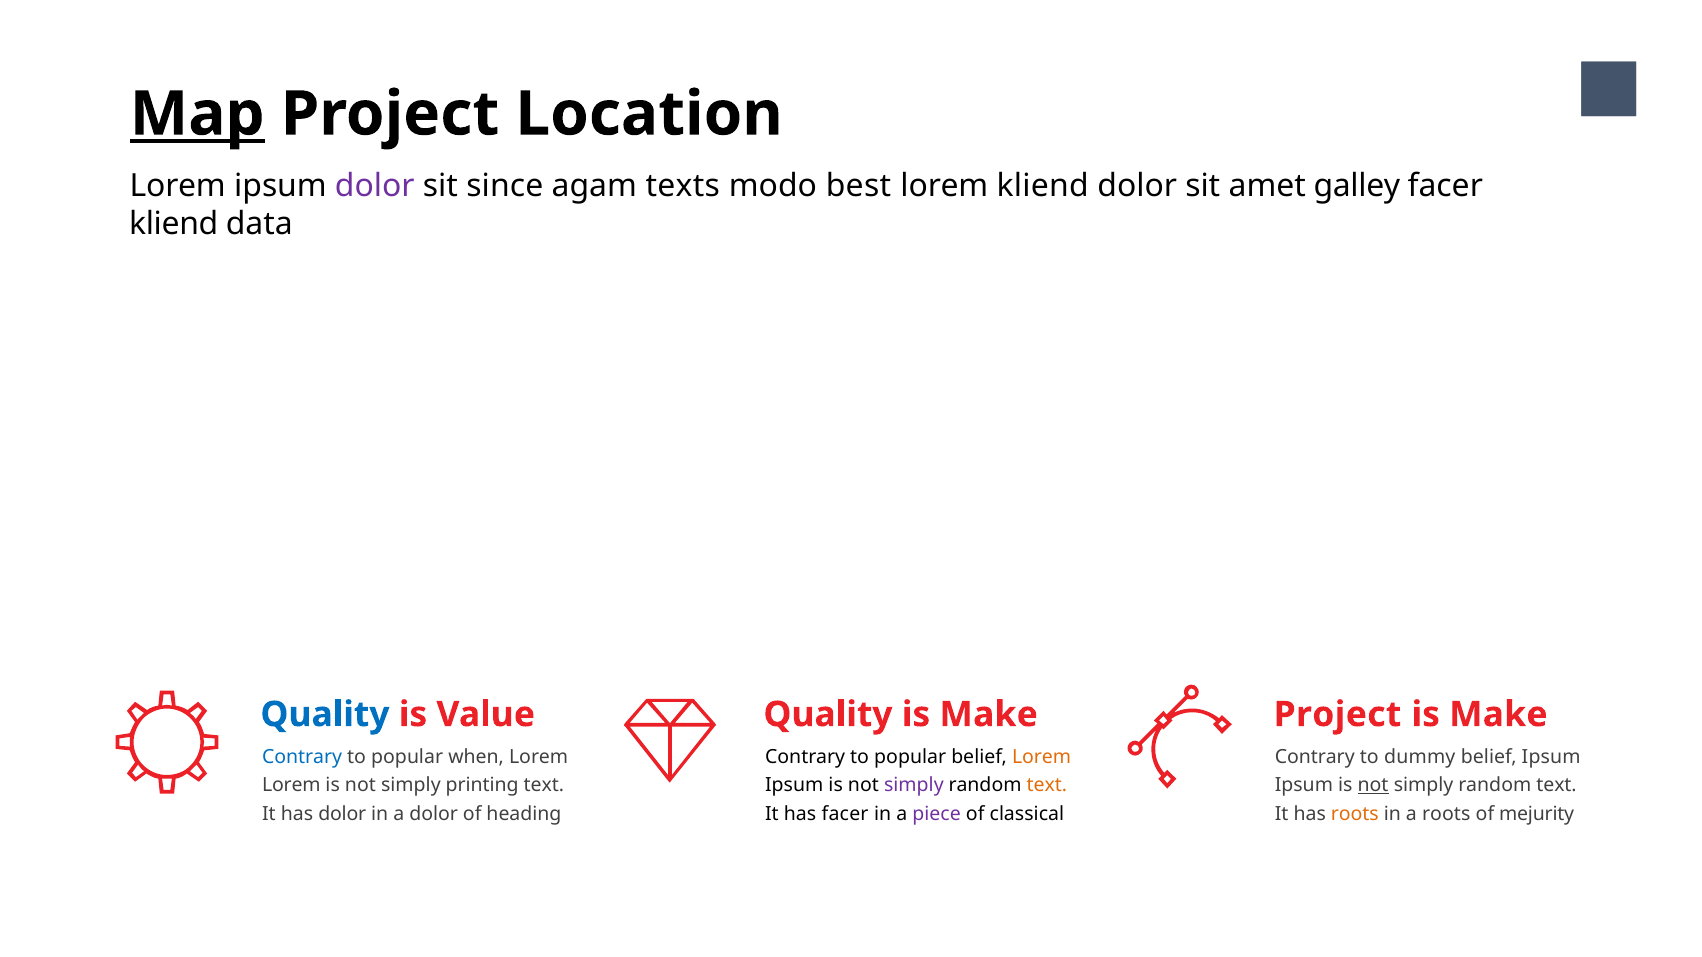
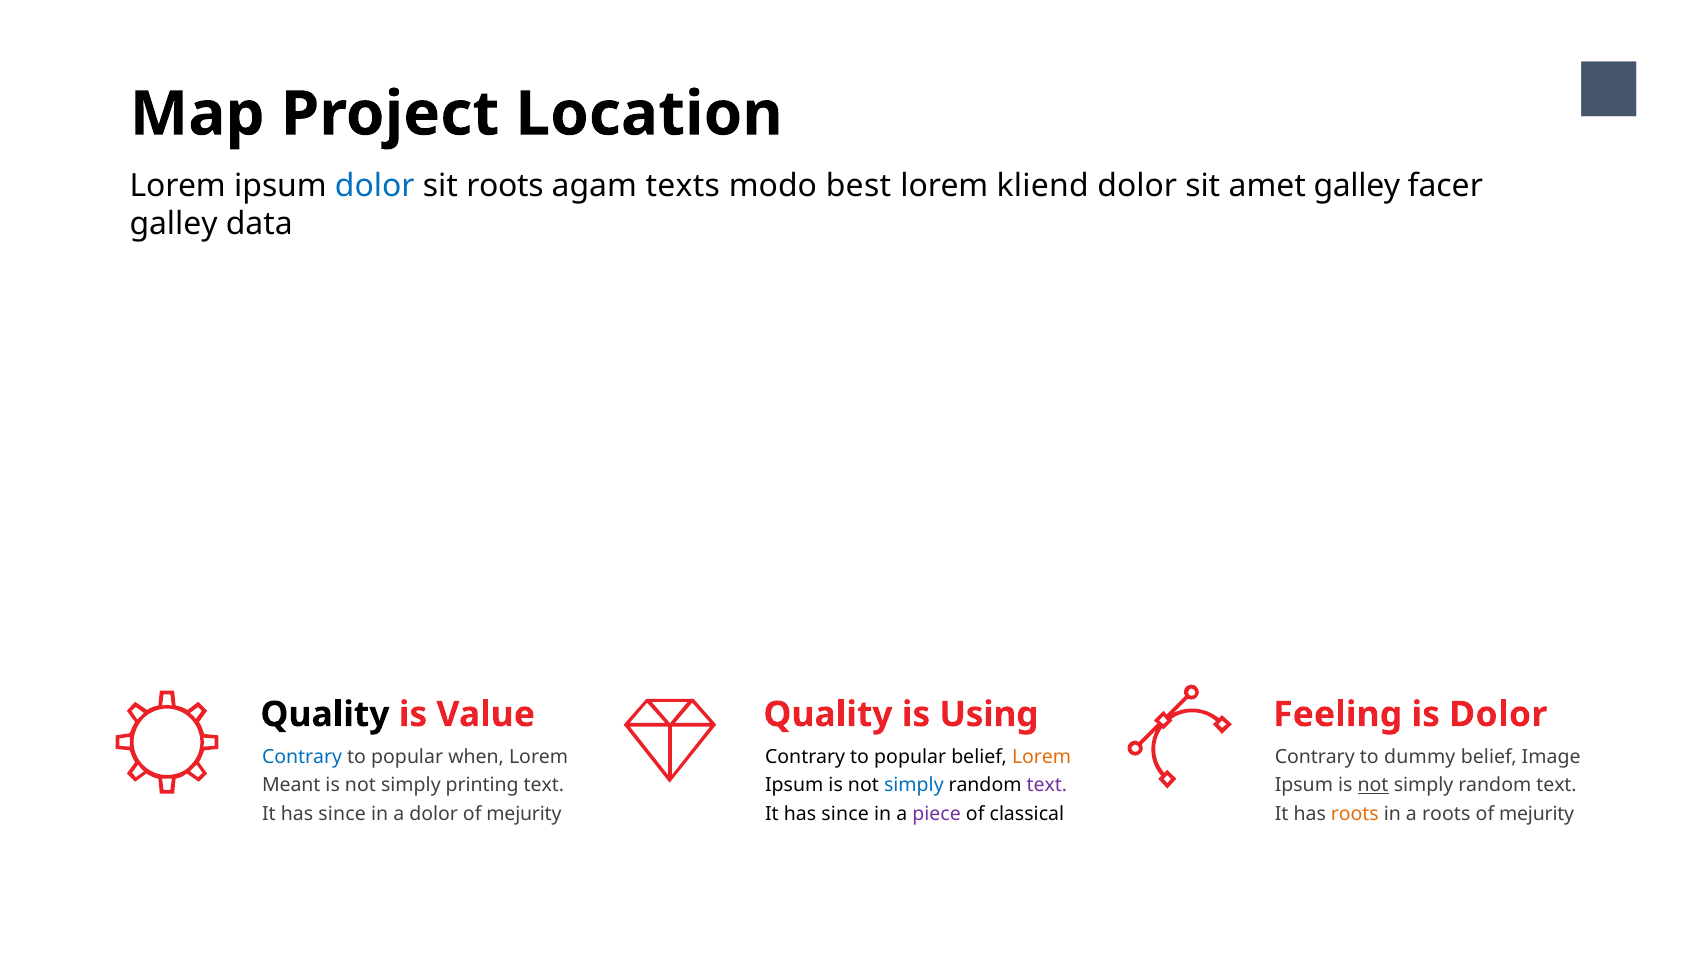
Map underline: present -> none (197, 114)
dolor colour: purple -> blue (375, 186)
sit since: since -> roots (505, 186)
kliend: kliend -> galley (174, 224)
Quality colour: blue -> black (325, 715)
Quality is Make: Make -> Using (989, 715)
Project: Project -> Feeling (1338, 715)
Make: Make -> Dolor (1498, 715)
belief Ipsum: Ipsum -> Image (1551, 757)
Lorem: Lorem -> Meant (291, 786)
simply colour: purple -> blue (914, 786)
text colour: orange -> purple (1047, 786)
dolor: dolor -> since (342, 814)
heading: heading -> mejurity (524, 814)
facer: facer -> since (845, 814)
